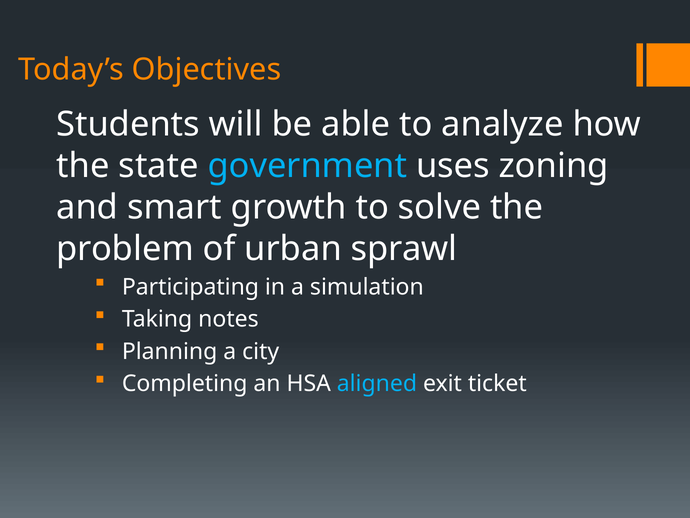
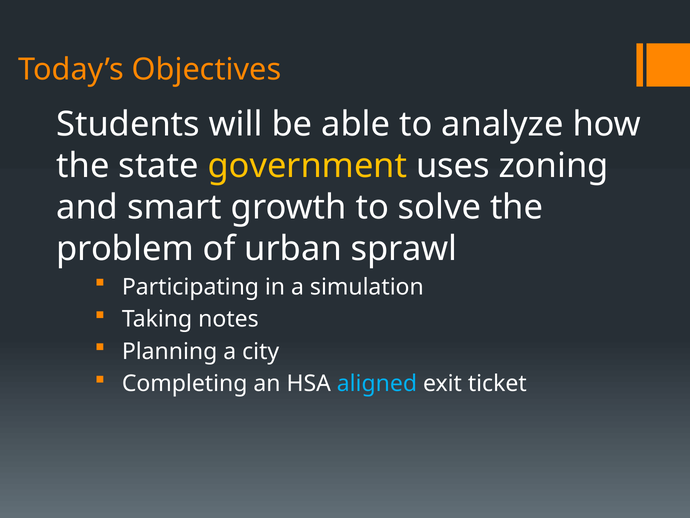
government colour: light blue -> yellow (307, 166)
